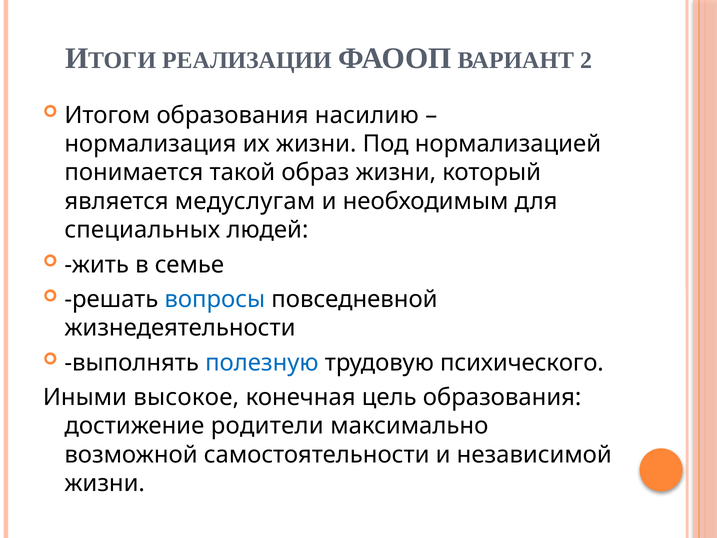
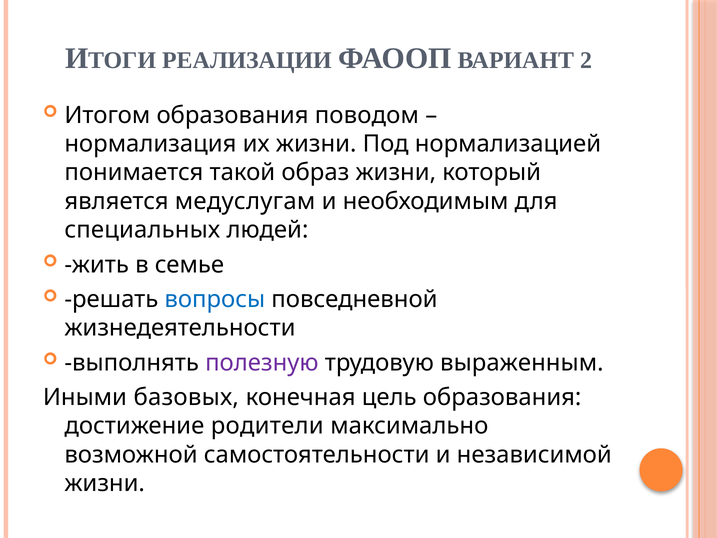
насилию: насилию -> поводом (367, 115)
полезную colour: blue -> purple (262, 363)
психического: психического -> выраженным (522, 363)
высокое: высокое -> базовых (186, 397)
